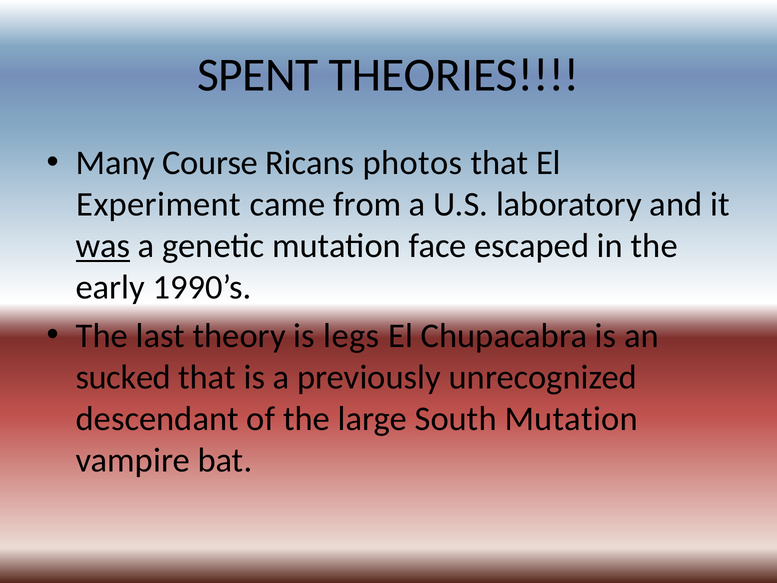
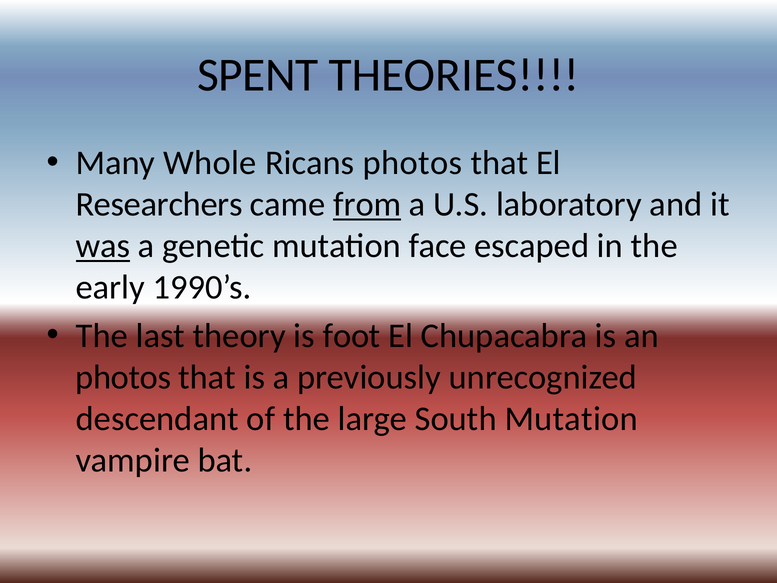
Course: Course -> Whole (210, 163)
Experiment: Experiment -> Researchers (159, 204)
from underline: none -> present (367, 204)
legs: legs -> foot (352, 336)
sucked: sucked -> photos (123, 377)
